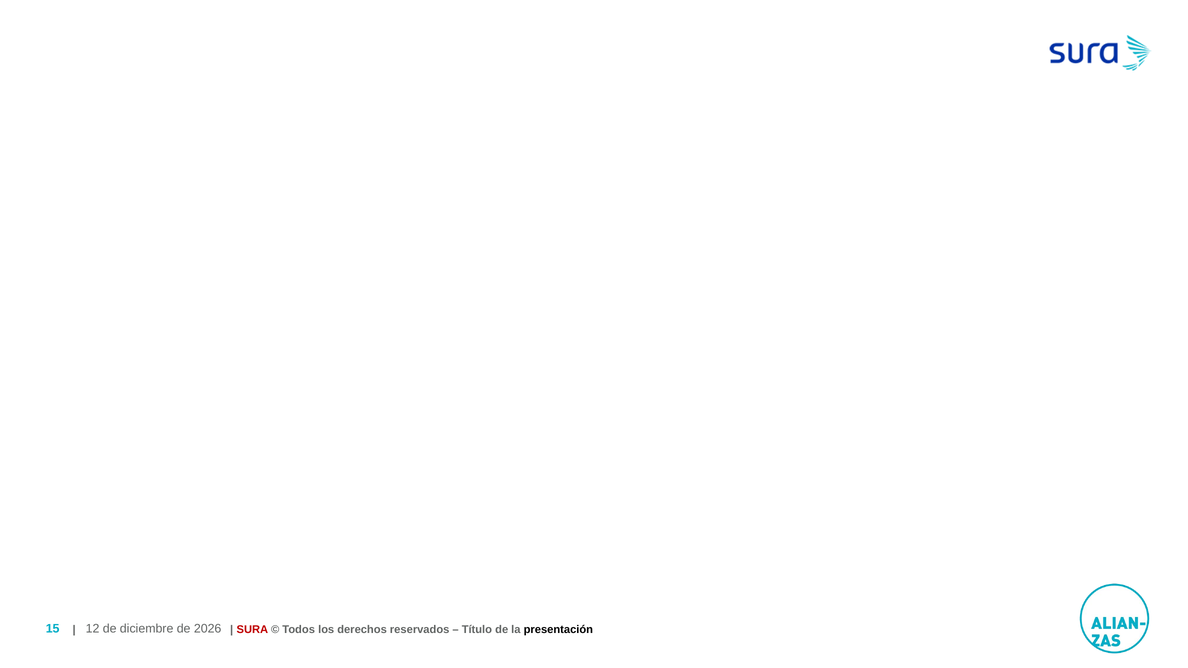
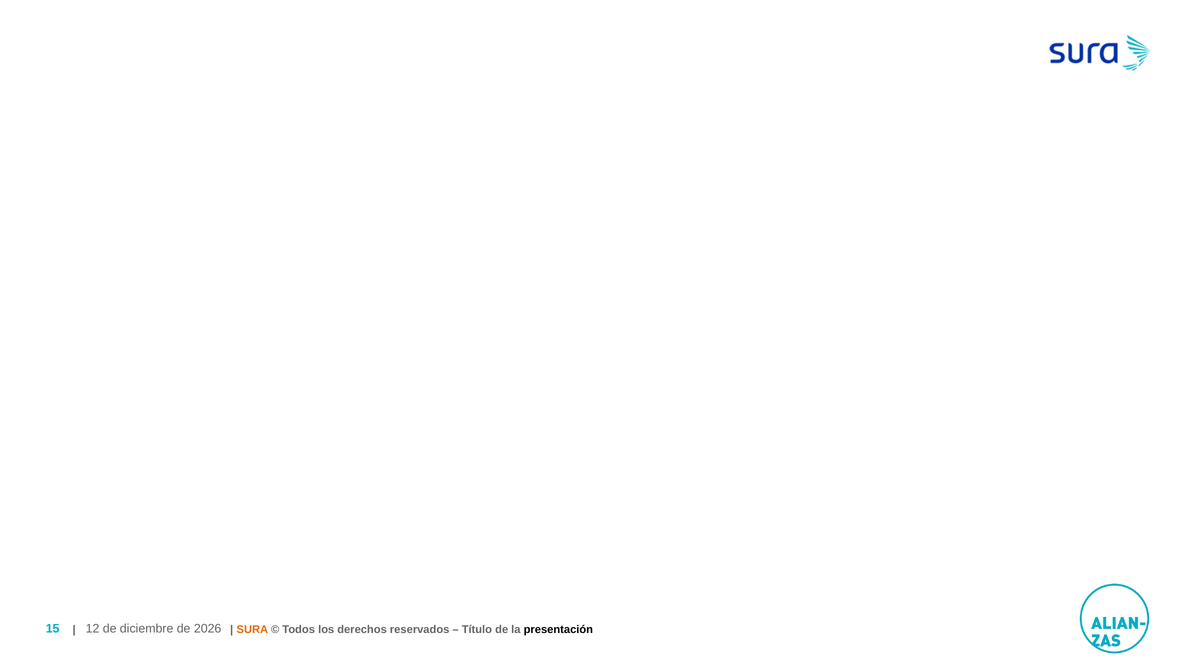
SURA colour: red -> orange (252, 630)
